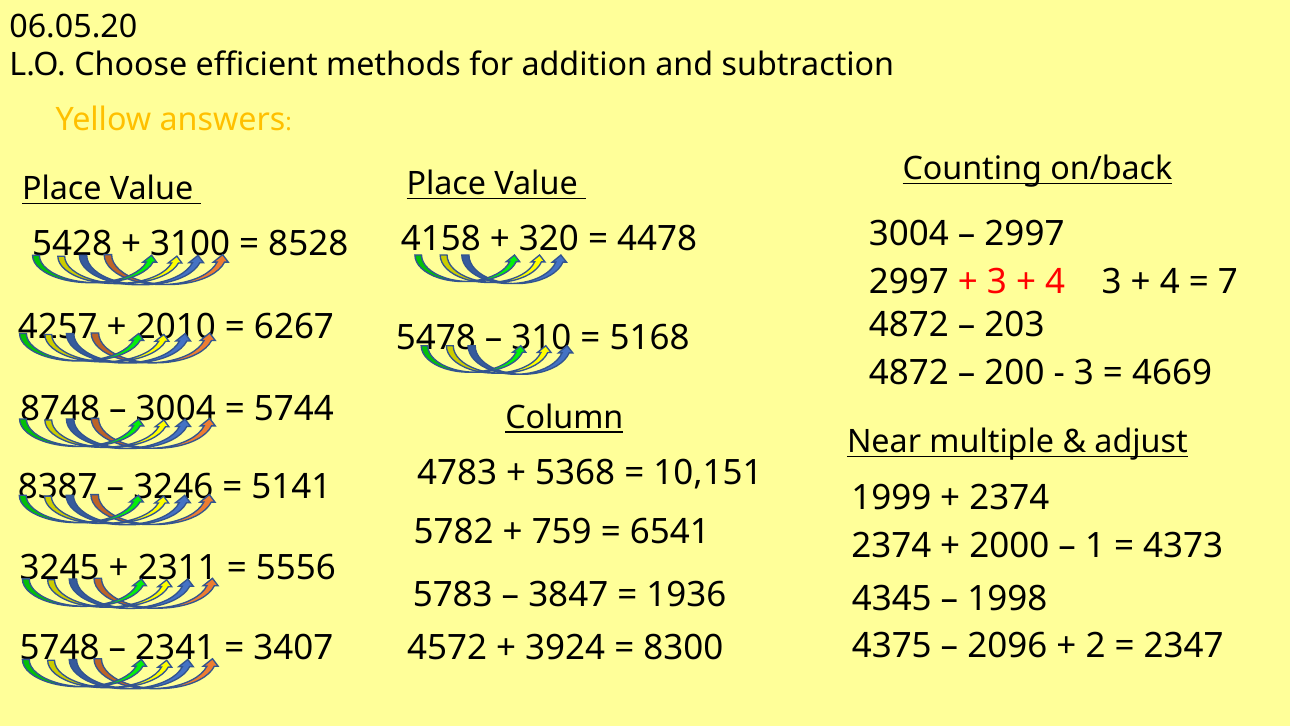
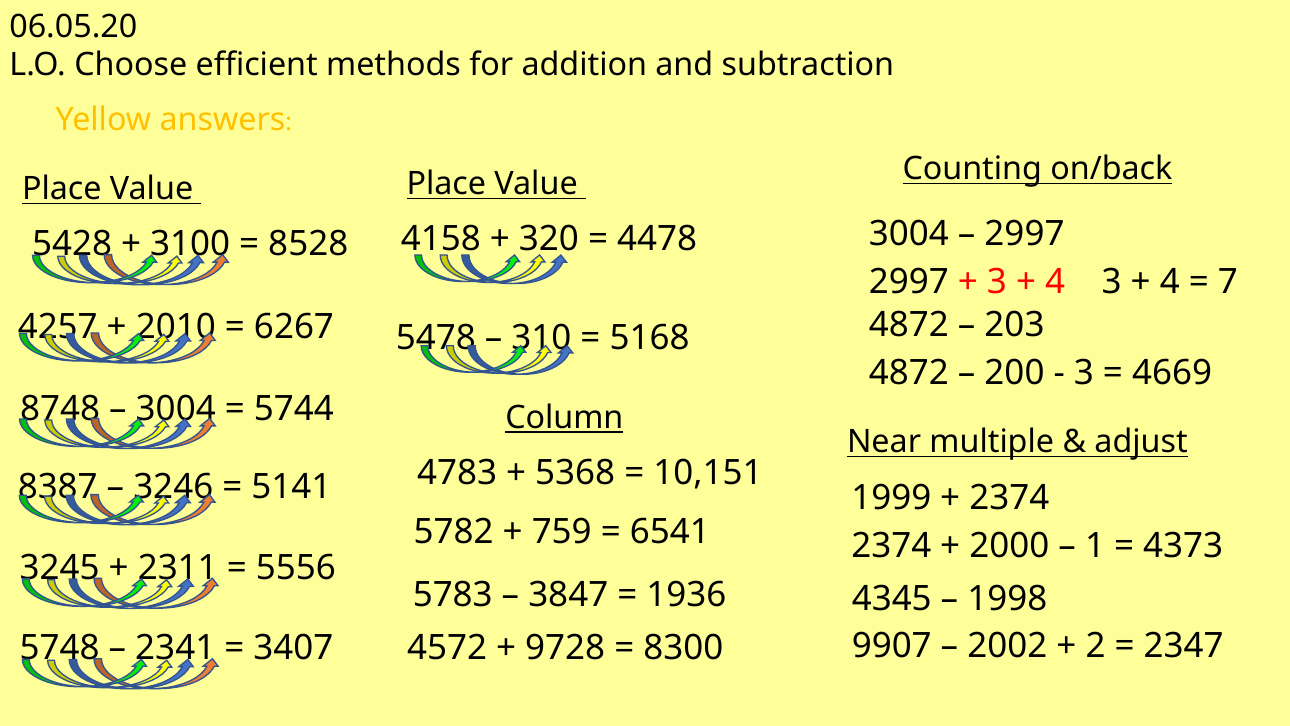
4375: 4375 -> 9907 (892, 646)
2096: 2096 -> 2002 (1007, 646)
3924: 3924 -> 9728 (565, 648)
